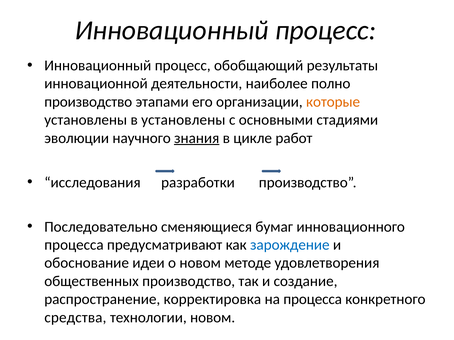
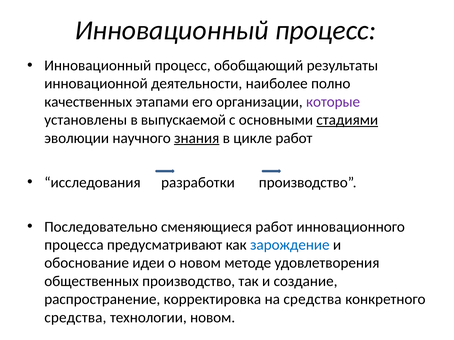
производство: производство -> качественных (88, 102)
которые colour: orange -> purple (333, 102)
в установлены: установлены -> выпускаемой (183, 120)
стадиями underline: none -> present (347, 120)
сменяющиеся бумаг: бумаг -> работ (274, 227)
на процесса: процесса -> средства (313, 300)
